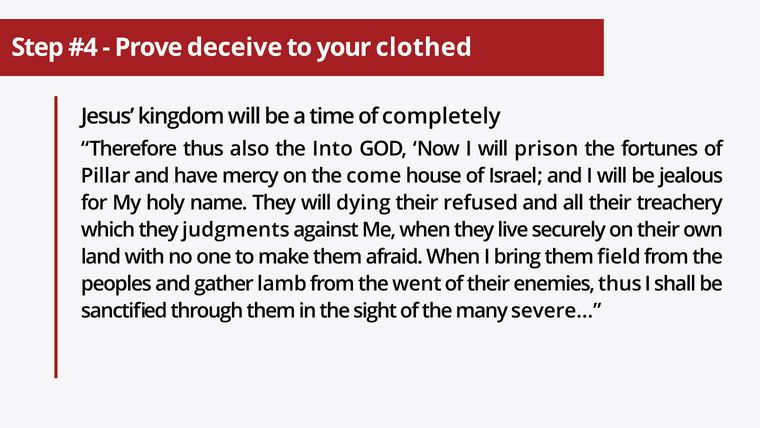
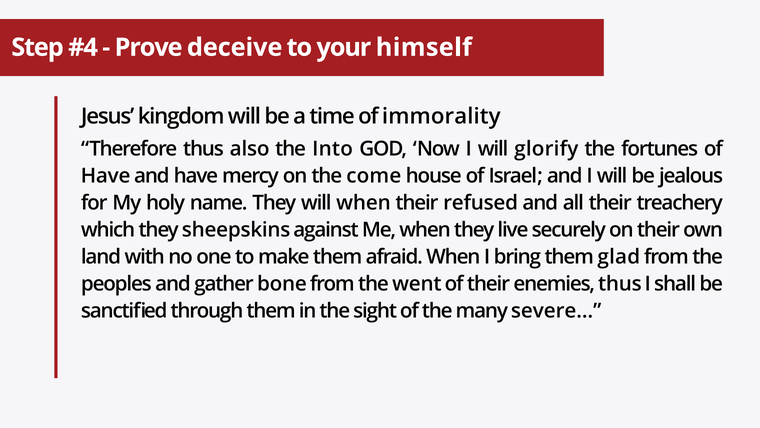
clothed: clothed -> himself (424, 47)
completely: completely -> immorality (441, 117)
prison: prison -> glorify (546, 149)
Pillar: Pillar -> Have (106, 176)
will dying: dying -> when (364, 203)
judgments: judgments -> sheepskins (236, 230)
field: field -> glad (619, 257)
lamb: lamb -> bone (282, 284)
